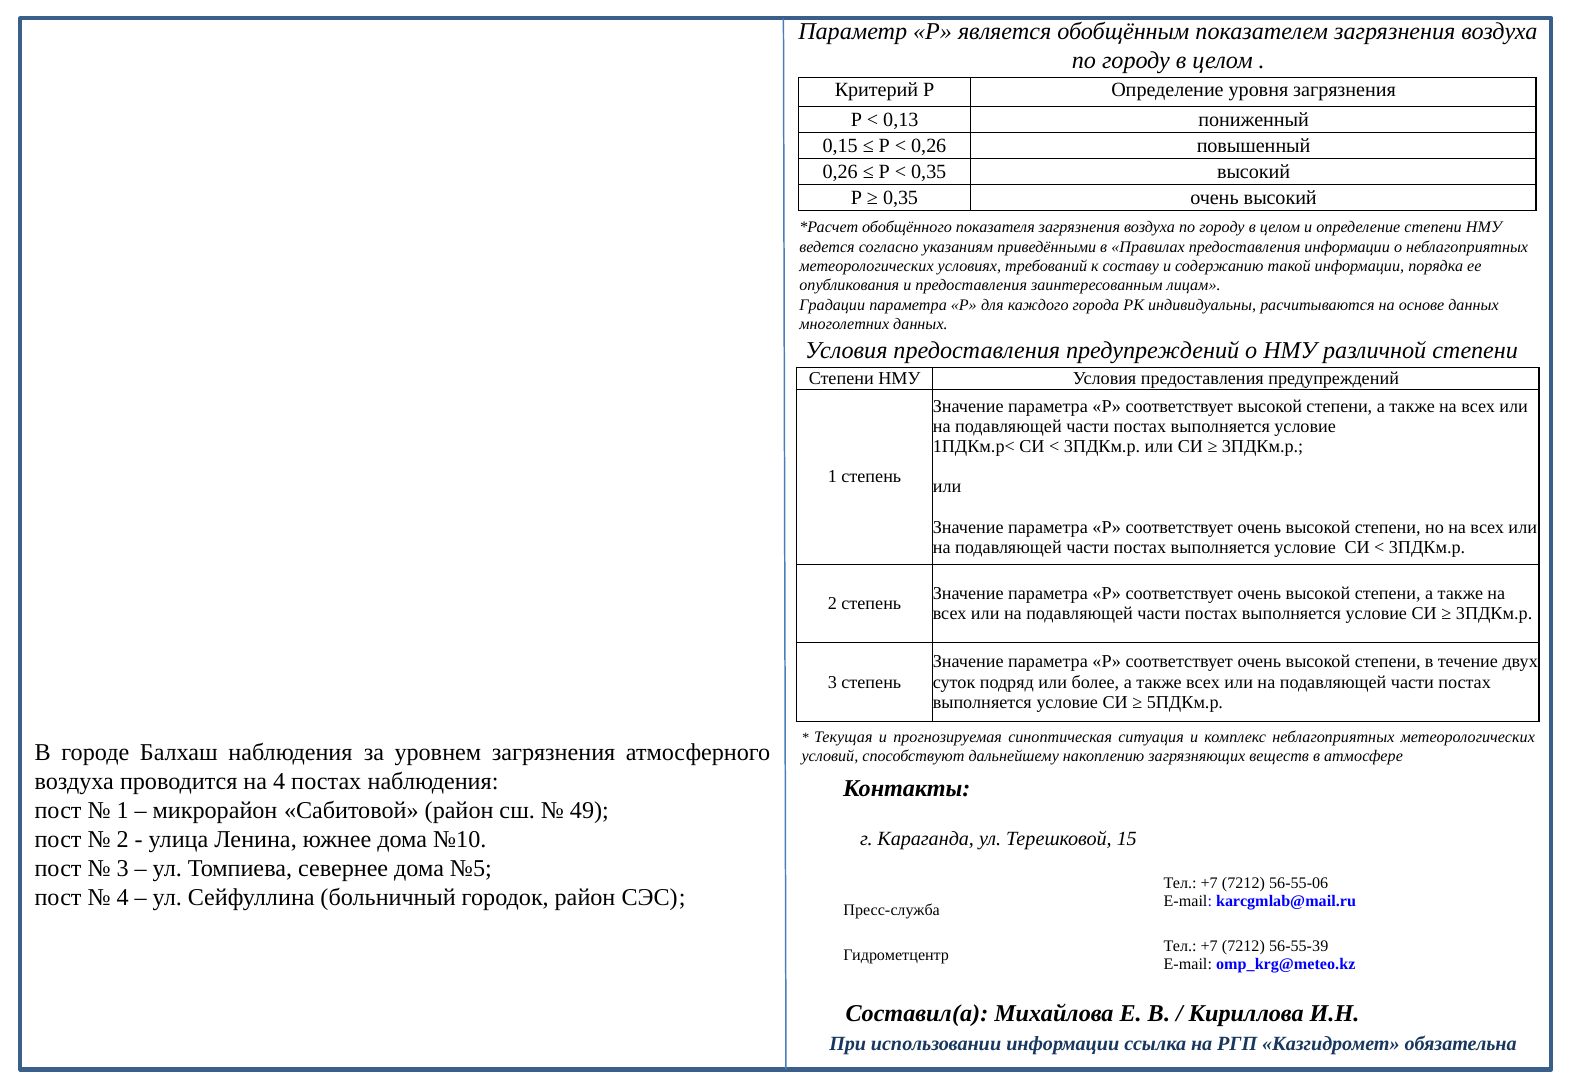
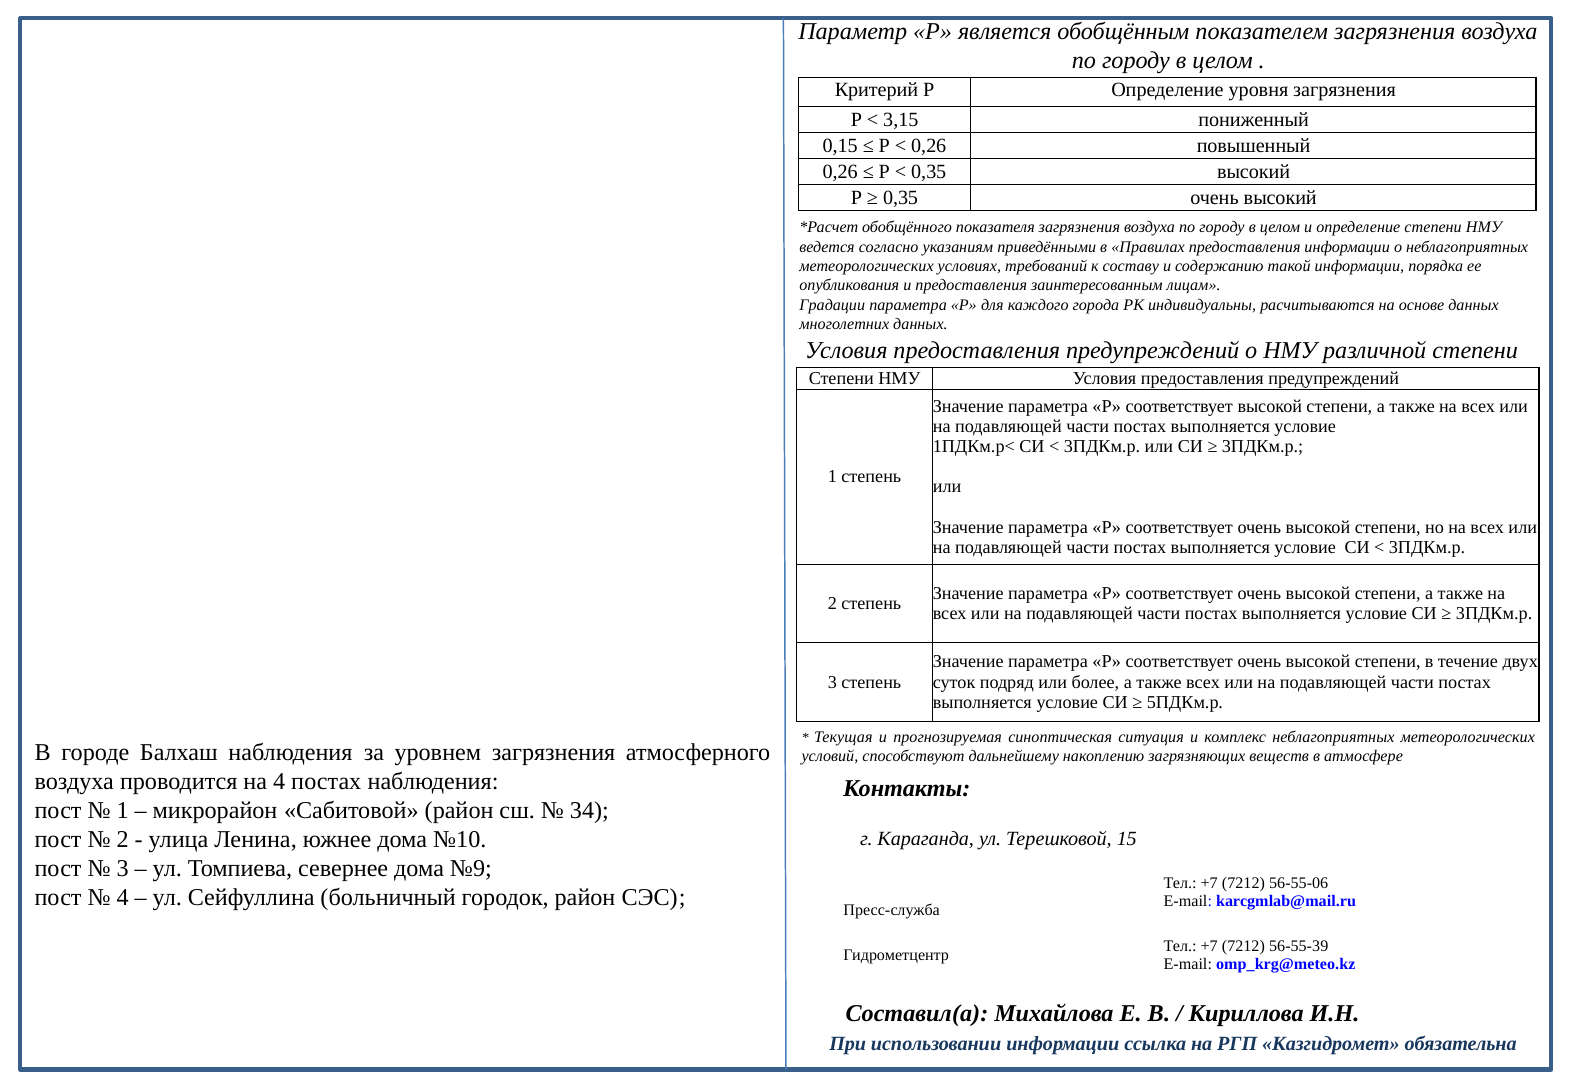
0,13: 0,13 -> 3,15 (901, 120)
49: 49 -> 34 (589, 811)
№5: №5 -> №9 (471, 869)
